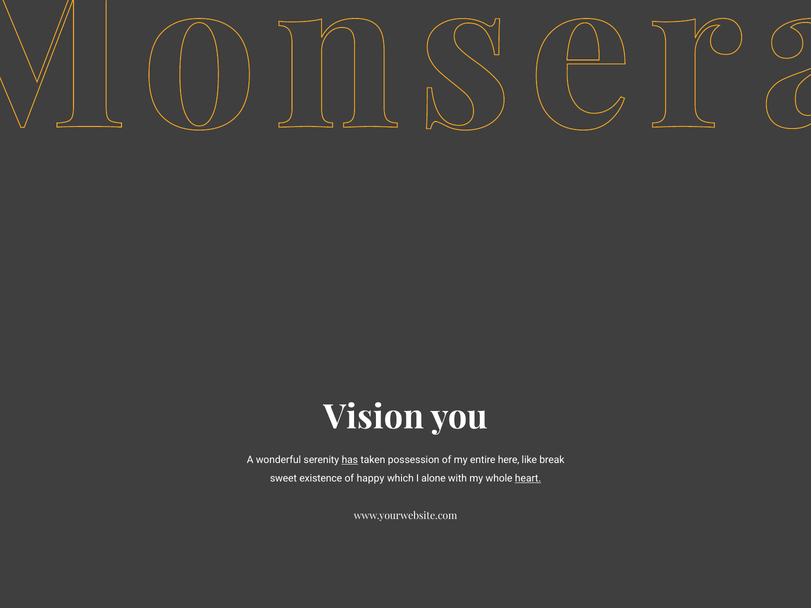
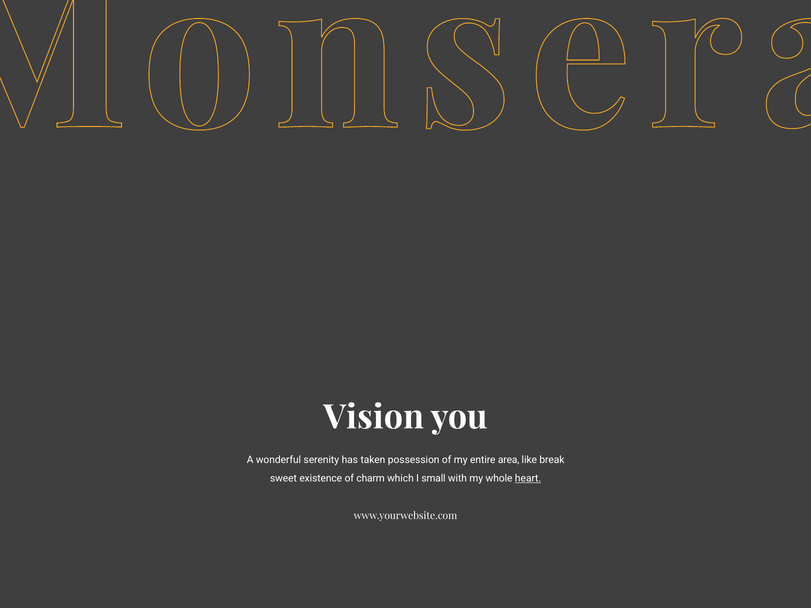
has underline: present -> none (350, 460)
here: here -> area (509, 460)
happy: happy -> charm (371, 479)
alone: alone -> small (434, 479)
